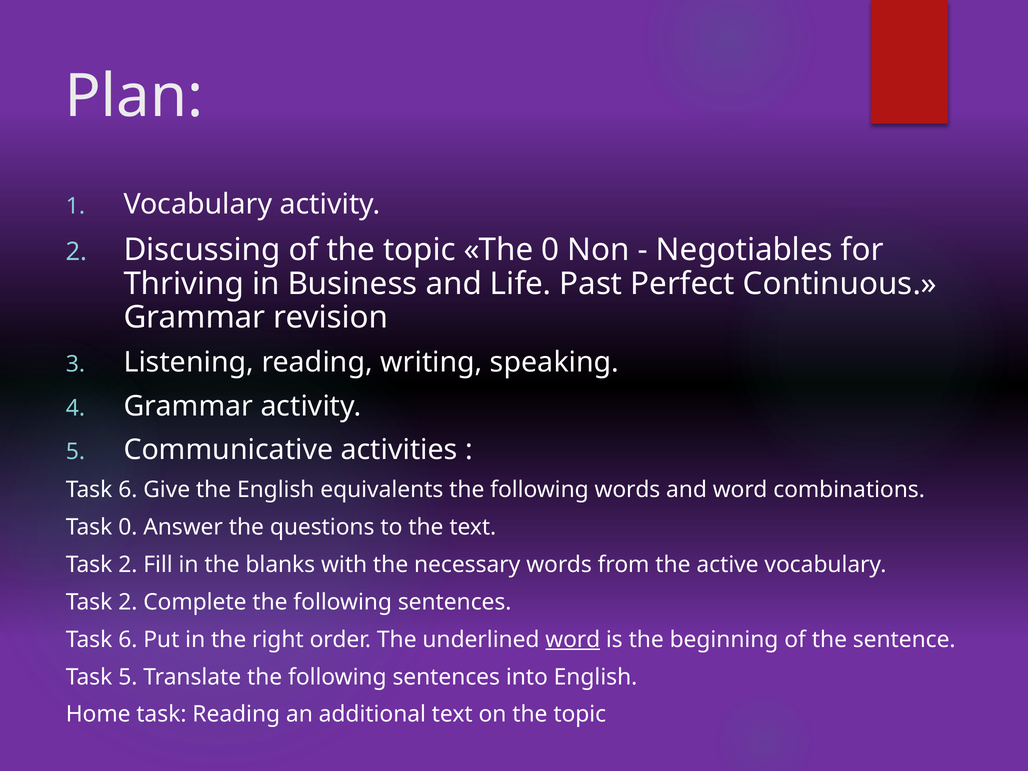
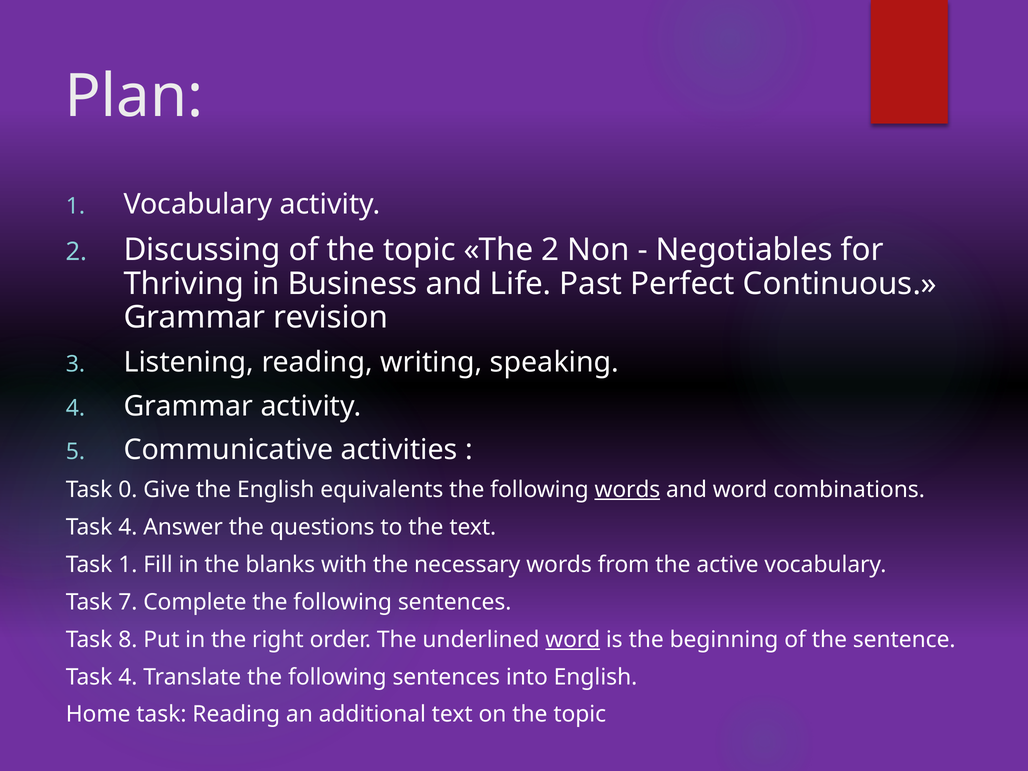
The 0: 0 -> 2 (550, 250)
6: 6 -> 0 (128, 490)
words underline: none -> present (627, 490)
0: 0 -> 4 (128, 527)
2: 2 -> 1 (128, 565)
2: 2 -> 7 (128, 602)
6: 6 -> 8 (128, 640)
5: 5 -> 4 (128, 677)
